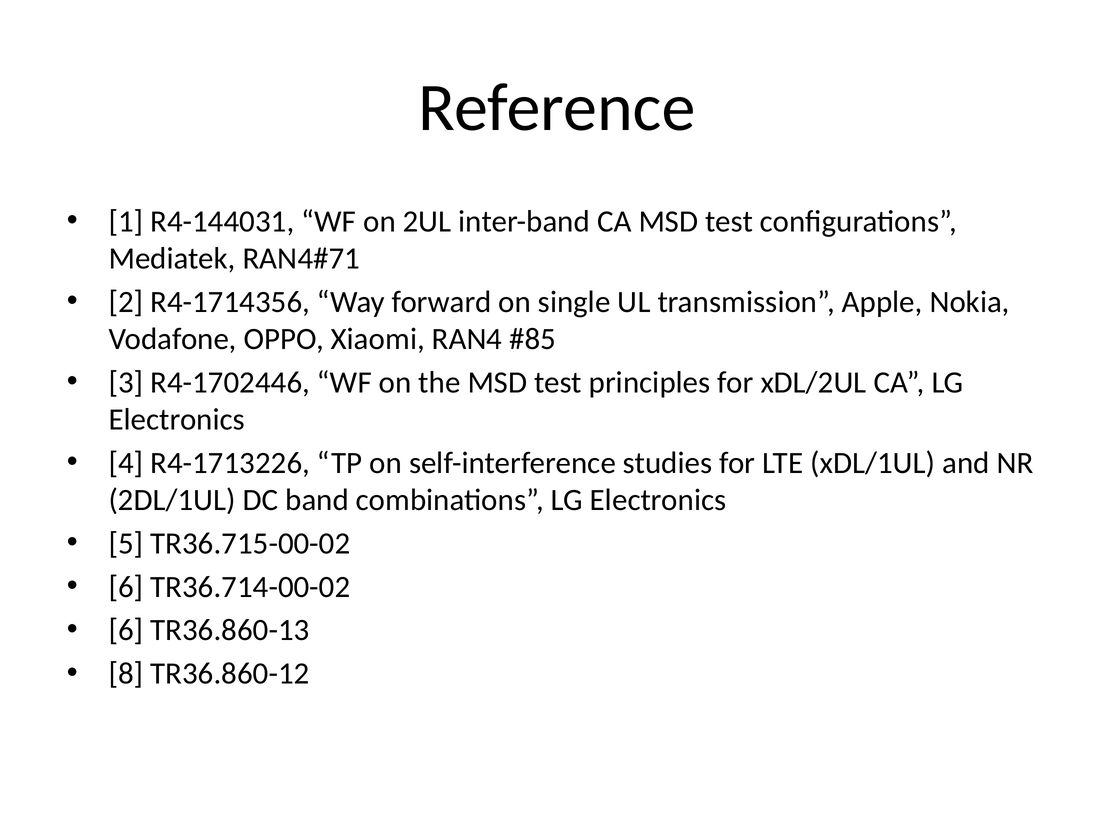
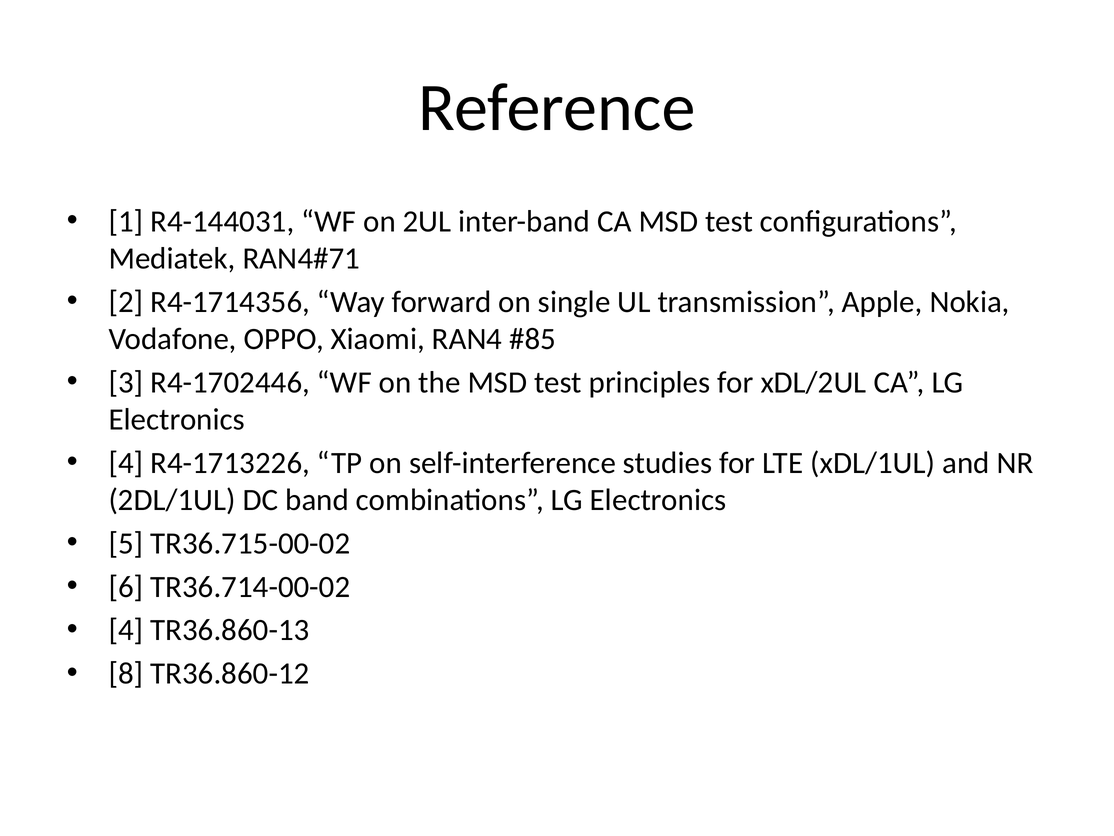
6: 6 -> 4 (126, 630)
